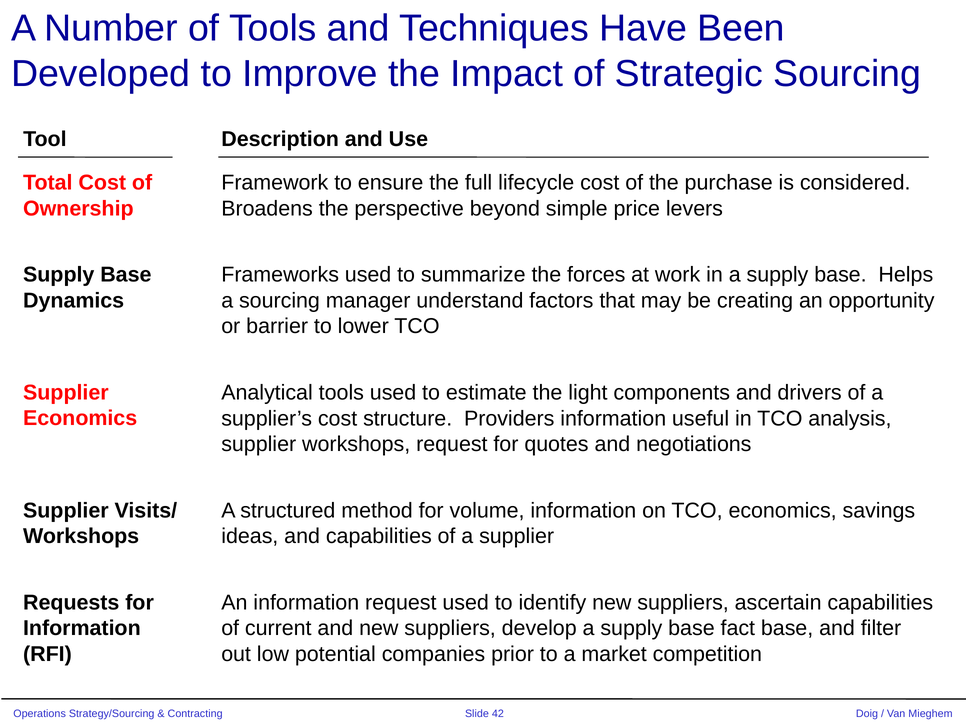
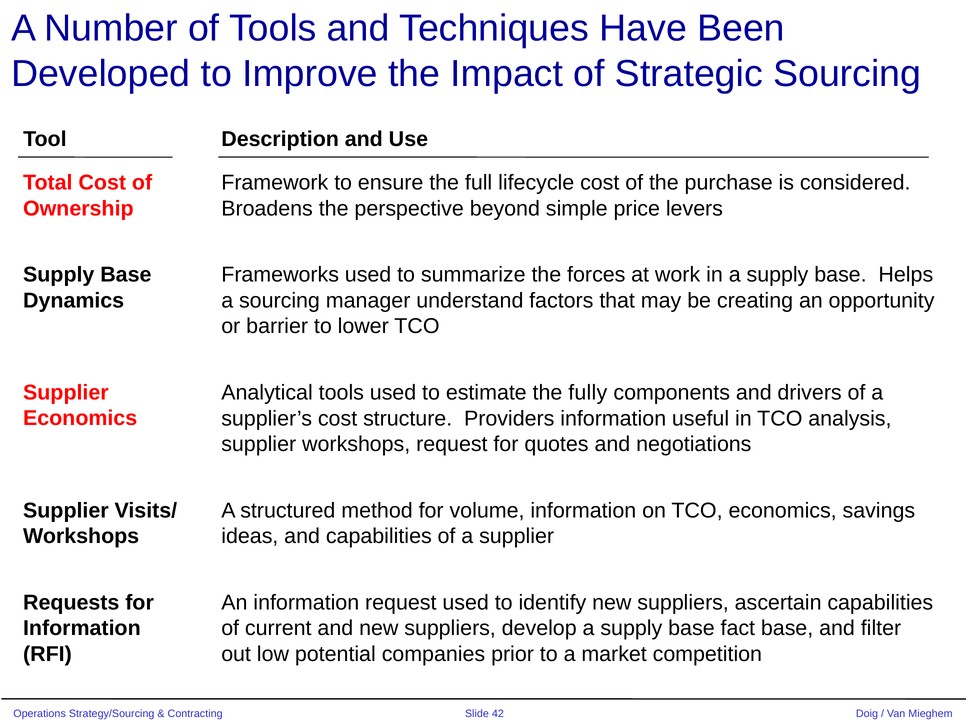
light: light -> fully (588, 392)
